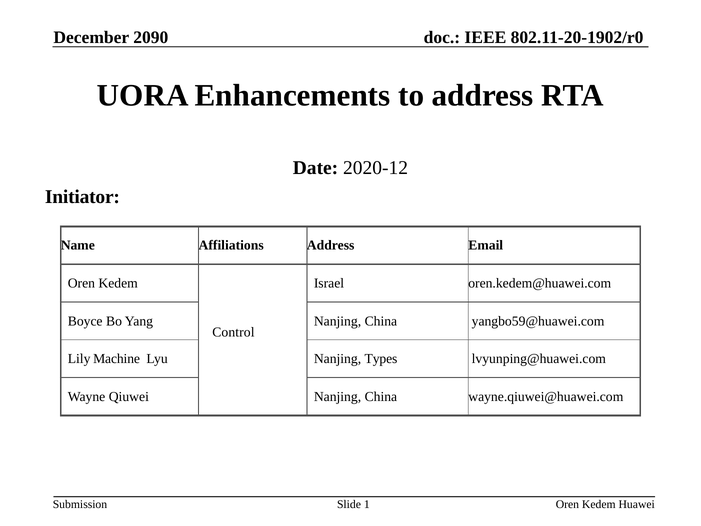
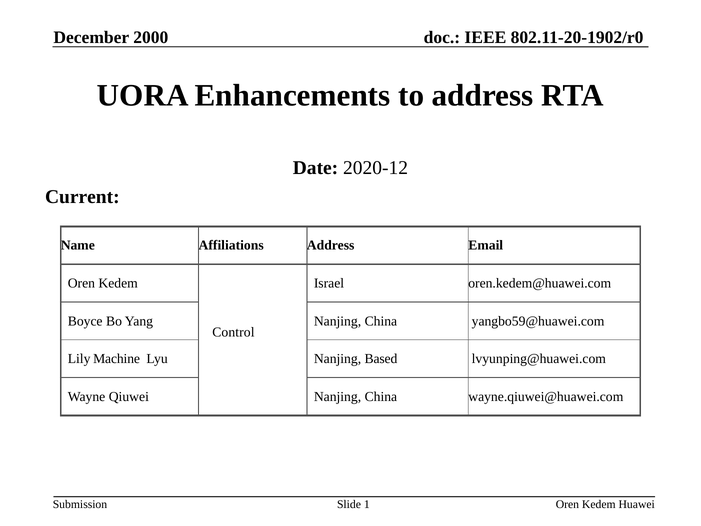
2090: 2090 -> 2000 (151, 37)
Initiator: Initiator -> Current (82, 197)
Types: Types -> Based (381, 359)
